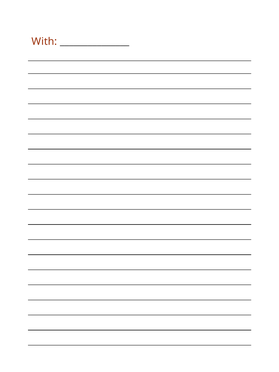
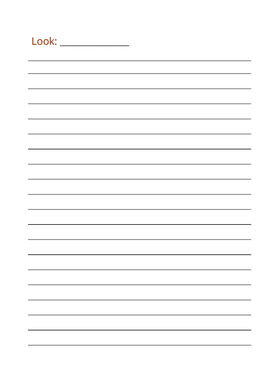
With: With -> Look (44, 42)
